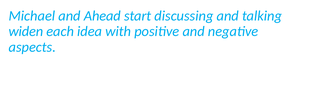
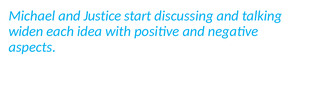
Ahead: Ahead -> Justice (102, 16)
